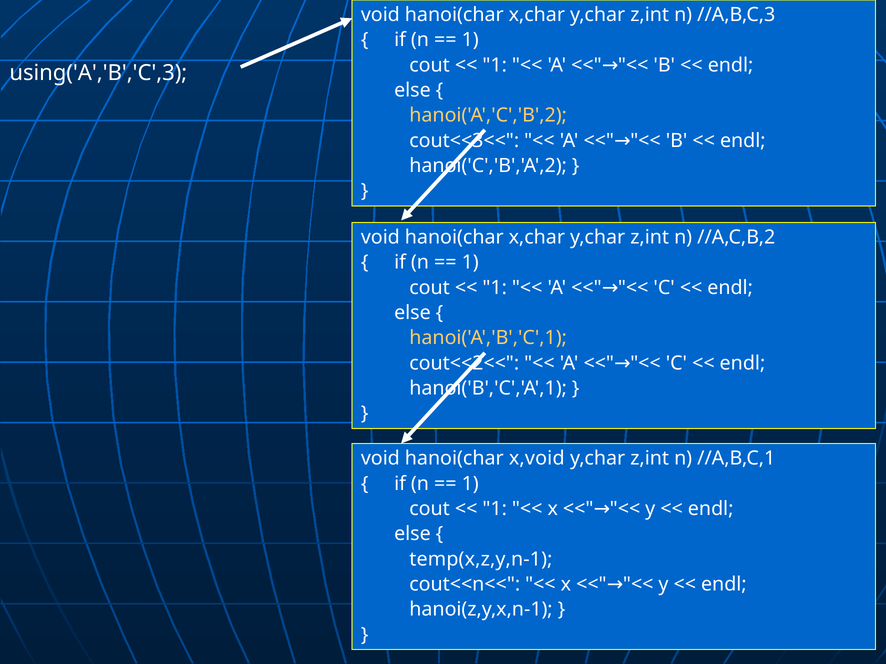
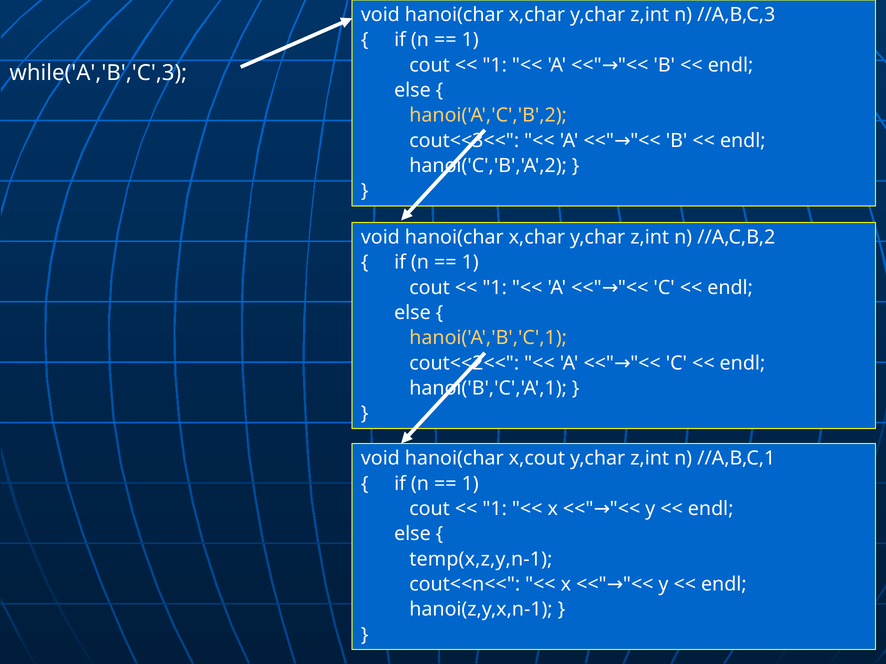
using('A','B','C',3: using('A','B','C',3 -> while('A','B','C',3 (98, 73)
x,void: x,void -> x,cout (537, 459)
